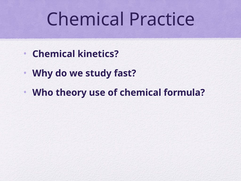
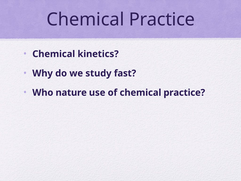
theory: theory -> nature (71, 92)
of chemical formula: formula -> practice (184, 92)
